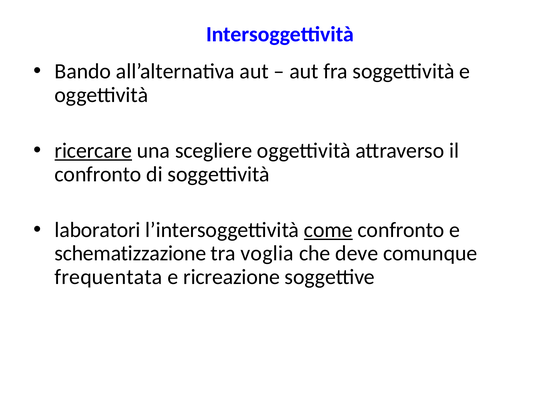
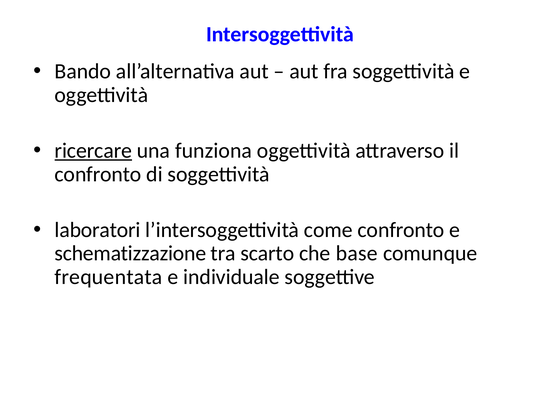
scegliere: scegliere -> funziona (213, 151)
come underline: present -> none (328, 230)
voglia: voglia -> scarto (267, 253)
deve: deve -> base (357, 253)
ricreazione: ricreazione -> individuale (231, 277)
